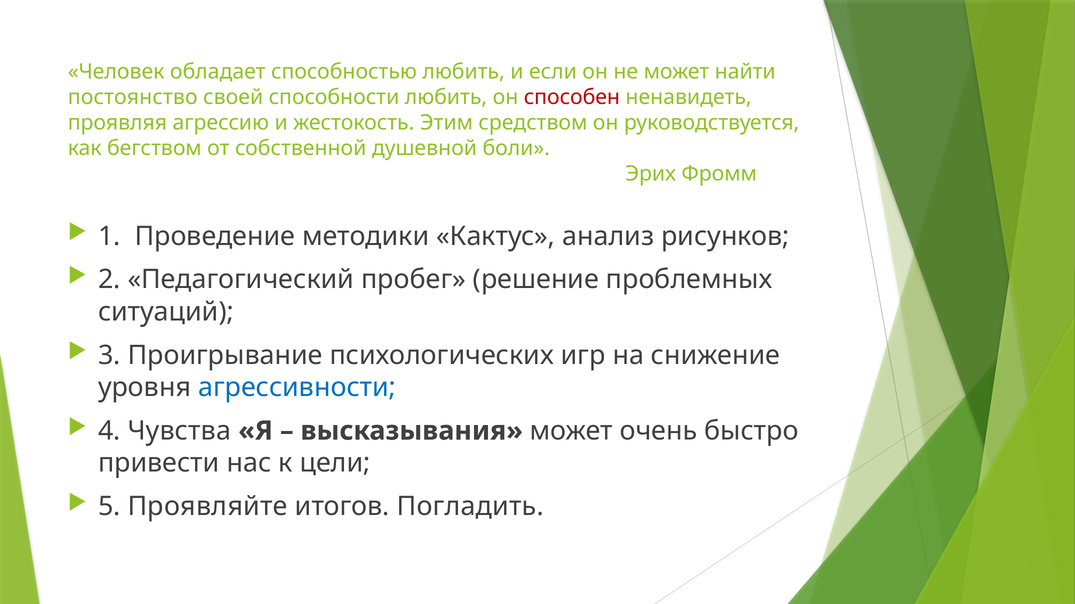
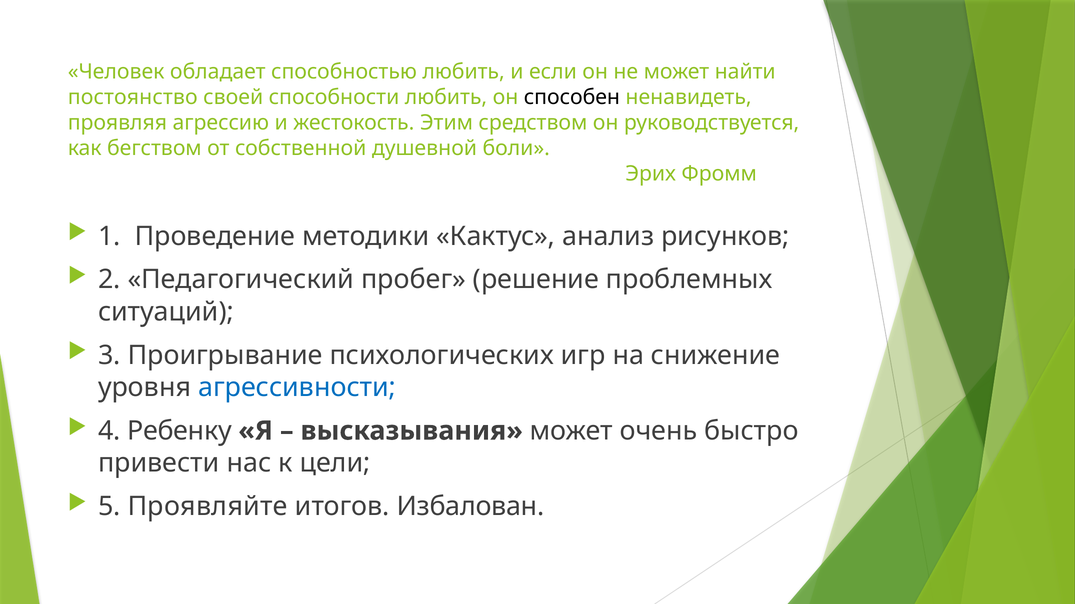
способен colour: red -> black (572, 98)
Чувства: Чувства -> Ребенку (179, 431)
Погладить: Погладить -> Избалован (471, 507)
